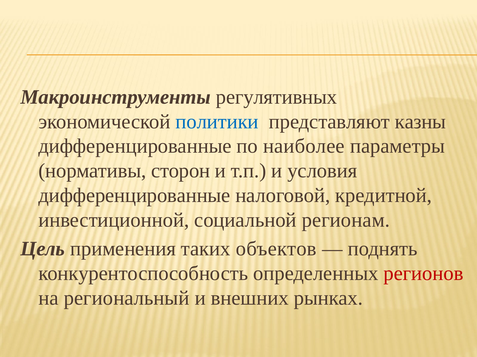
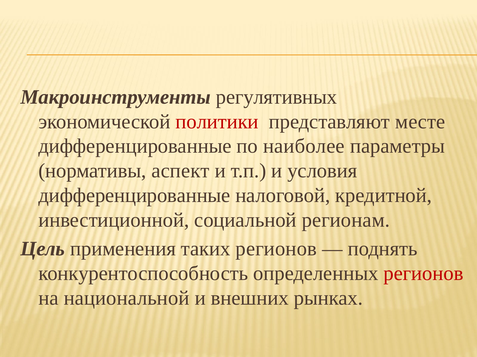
политики colour: blue -> red (217, 122)
казны: казны -> месте (420, 122)
сторон: сторон -> аспект (180, 171)
таких объектов: объектов -> регионов (276, 249)
региональный: региональный -> национальной (127, 299)
